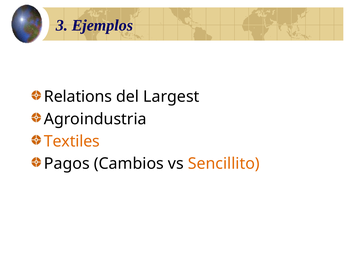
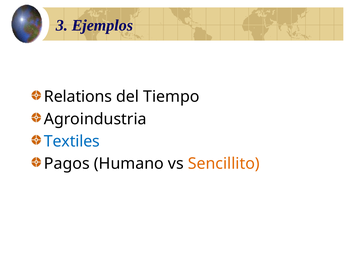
Largest: Largest -> Tiempo (171, 97)
Textiles colour: orange -> blue (72, 142)
Cambios: Cambios -> Humano (129, 164)
